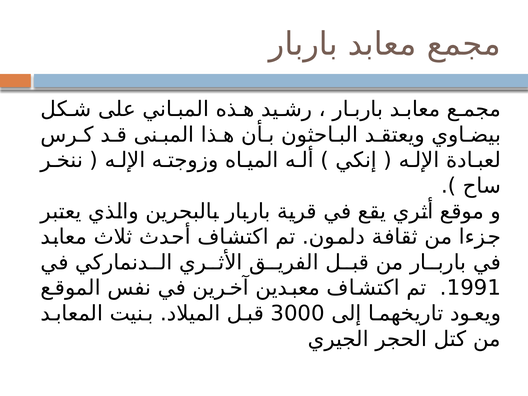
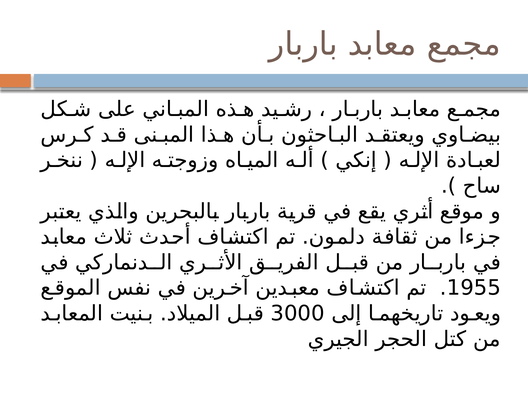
1991: 1991 -> 1955 (474, 288)
